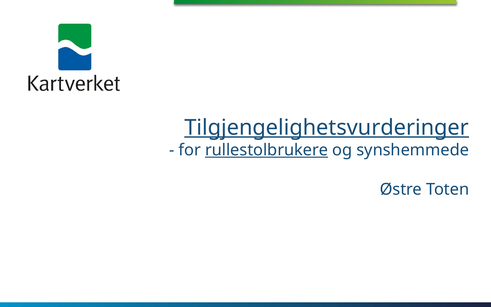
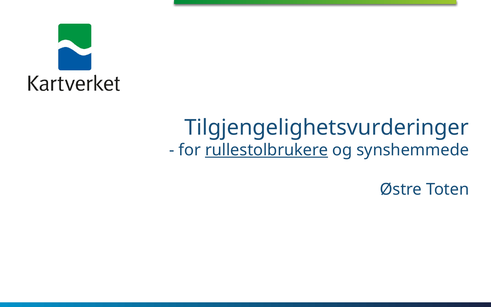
Tilgjengelighetsvurderinger underline: present -> none (327, 128)
